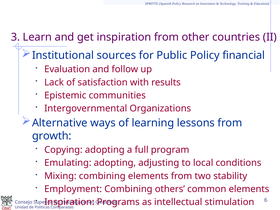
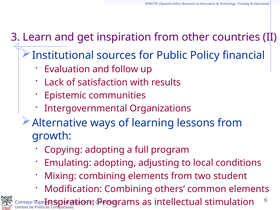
stability: stability -> student (230, 176)
Employment: Employment -> Modification (73, 189)
